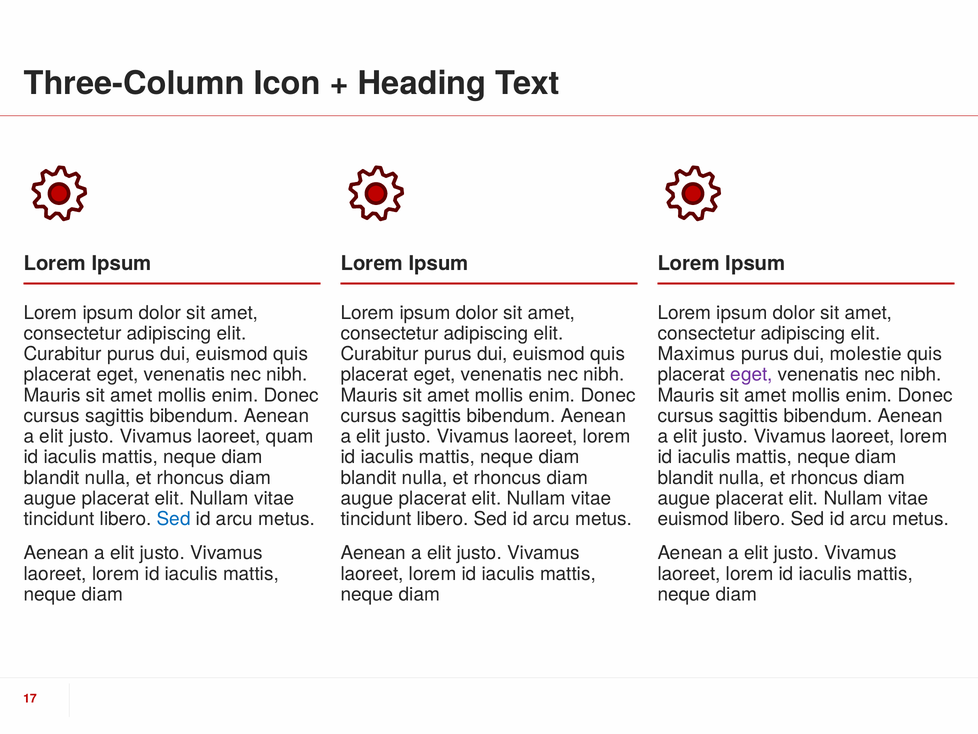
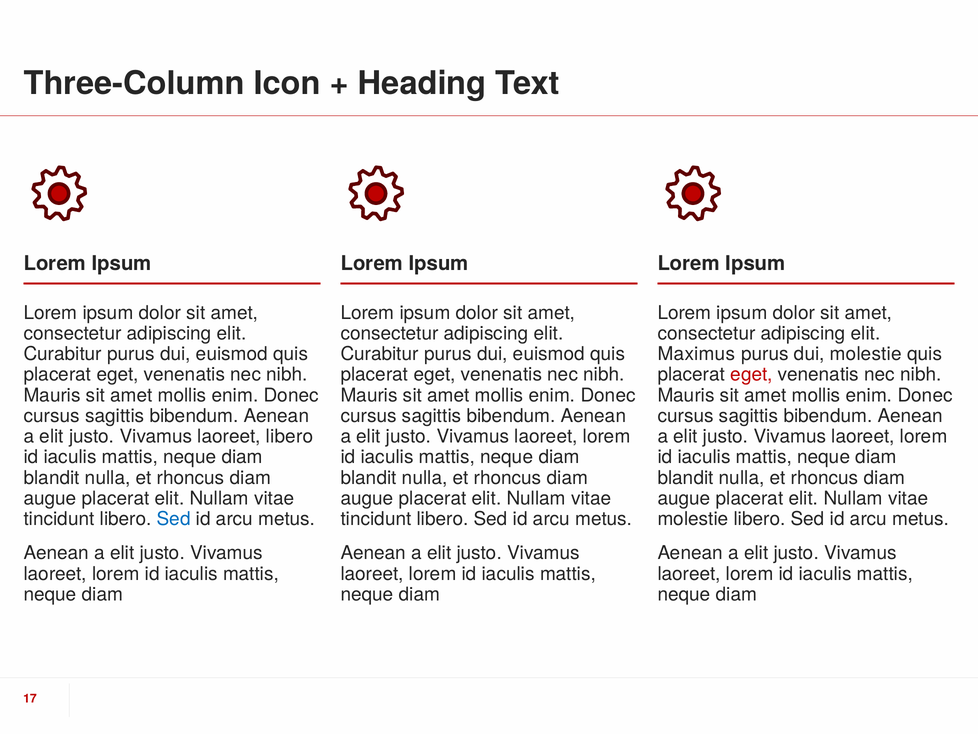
eget colour: purple -> red (752, 374)
laoreet quam: quam -> libero (290, 436)
euismod: euismod -> molestie (693, 519)
